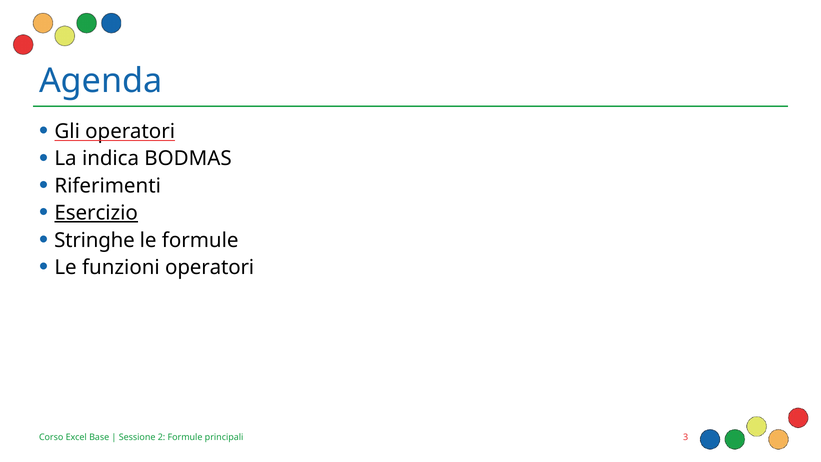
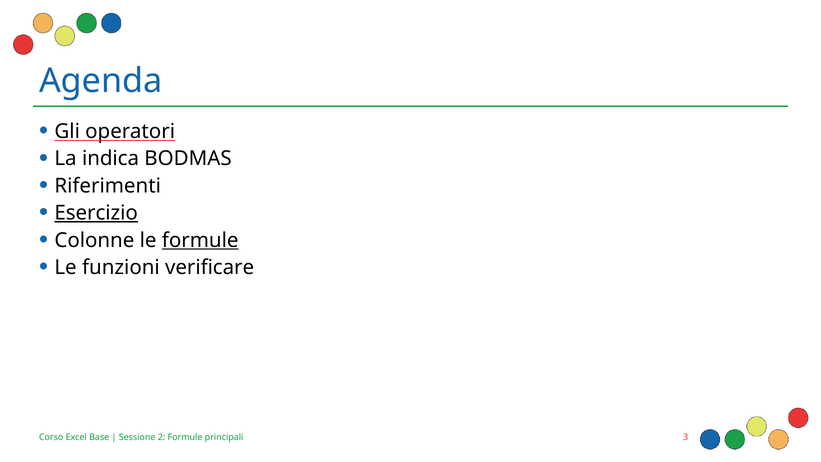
Stringhe: Stringhe -> Colonne (94, 240)
formule underline: none -> present (200, 240)
funzioni operatori: operatori -> verificare (210, 267)
